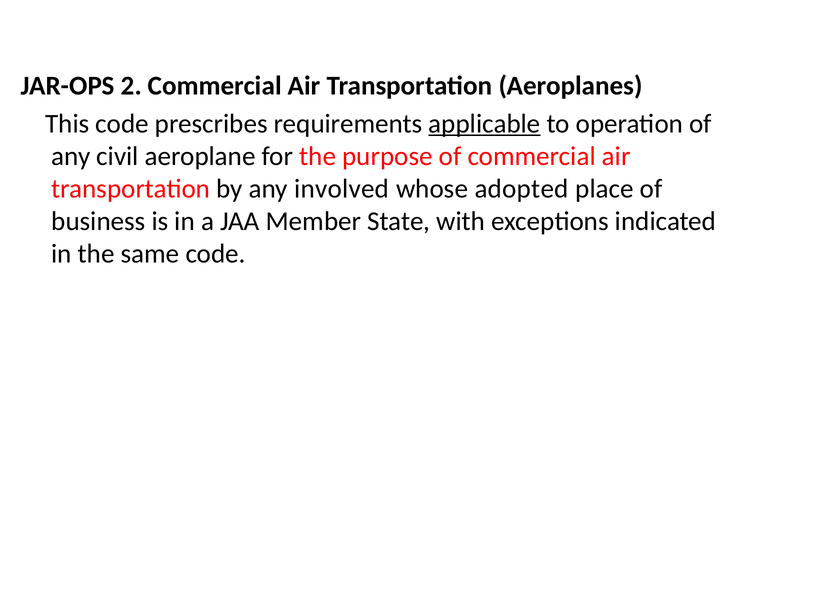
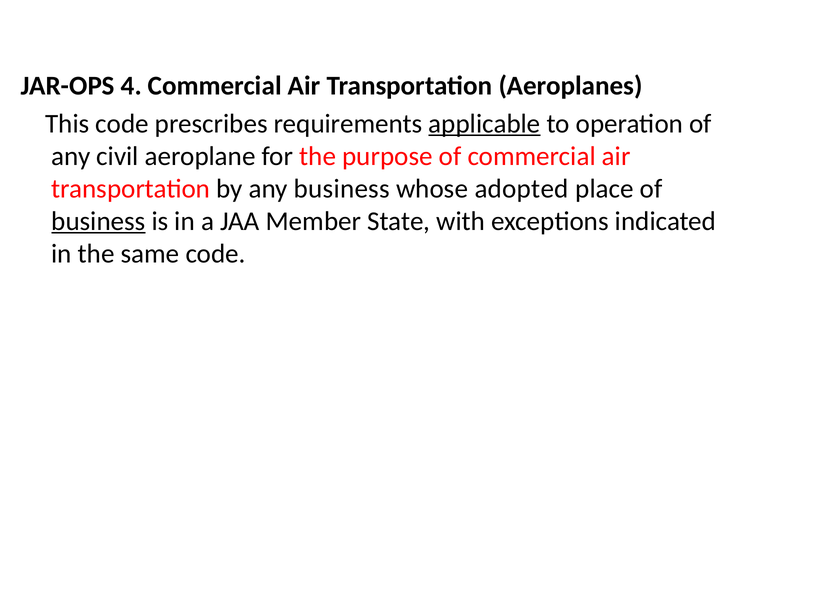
2: 2 -> 4 (131, 86)
any involved: involved -> business (342, 189)
business underline: none -> present (98, 221)
